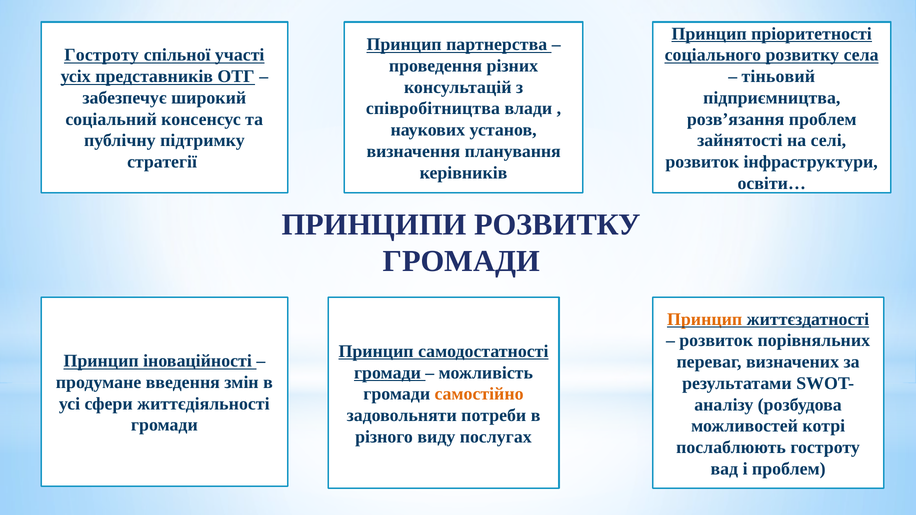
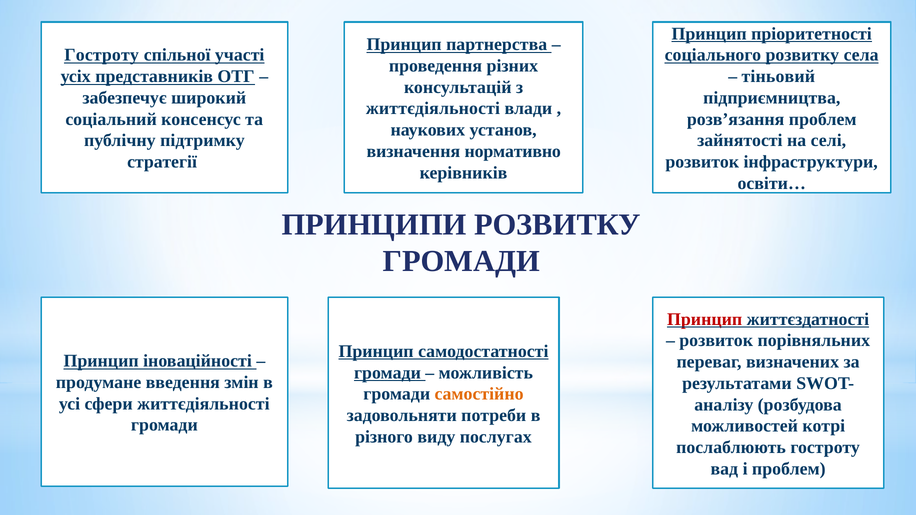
співробітництва: співробітництва -> життєдіяльності (433, 109)
планування: планування -> нормативно (513, 151)
Принцип colour: orange -> red (705, 319)
